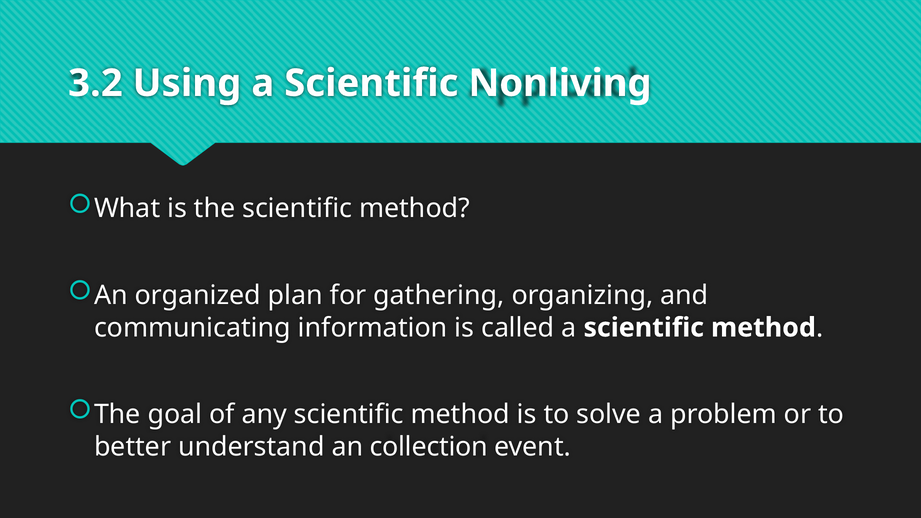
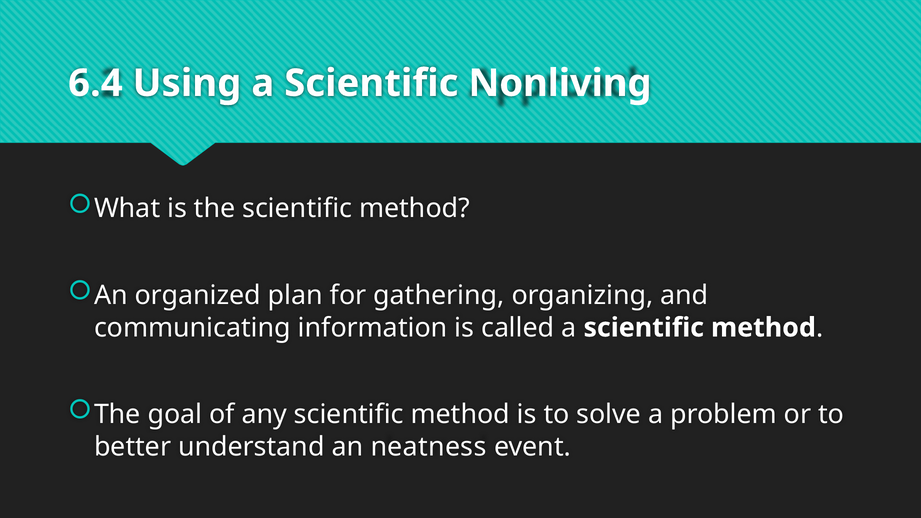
3.2: 3.2 -> 6.4 (95, 83)
collection: collection -> neatness (428, 447)
